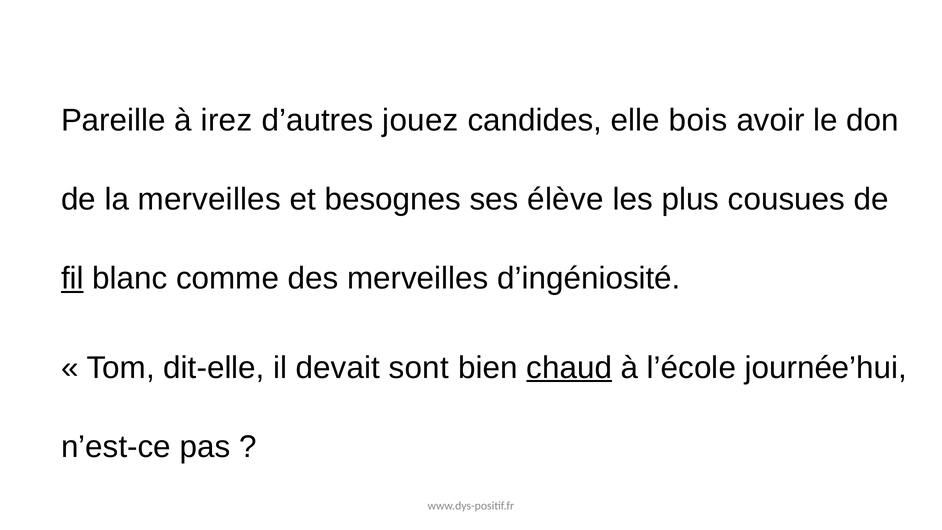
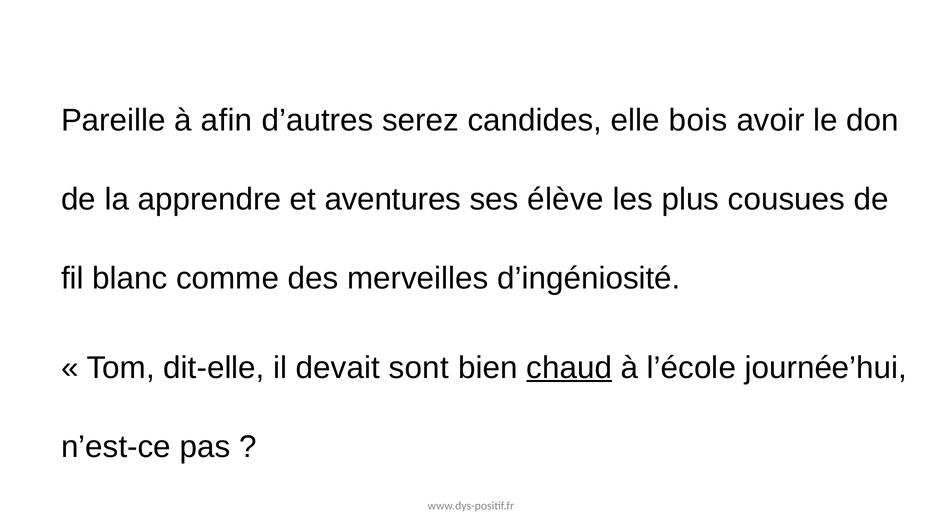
irez: irez -> afin (227, 120)
jouez: jouez -> serez (421, 120)
la merveilles: merveilles -> apprendre (209, 199)
besognes: besognes -> aventures (393, 199)
fil underline: present -> none (72, 279)
